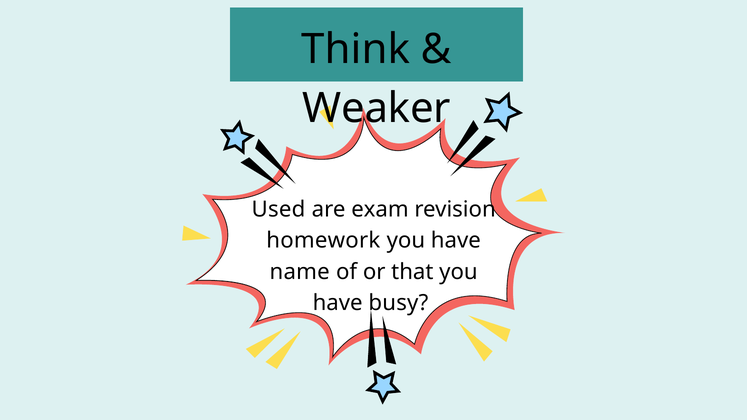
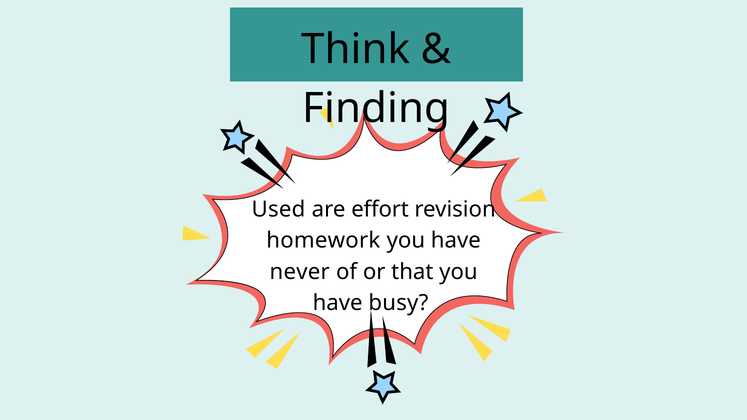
Weaker: Weaker -> Finding (376, 108)
exam: exam -> effort (380, 210)
name: name -> never (300, 272)
